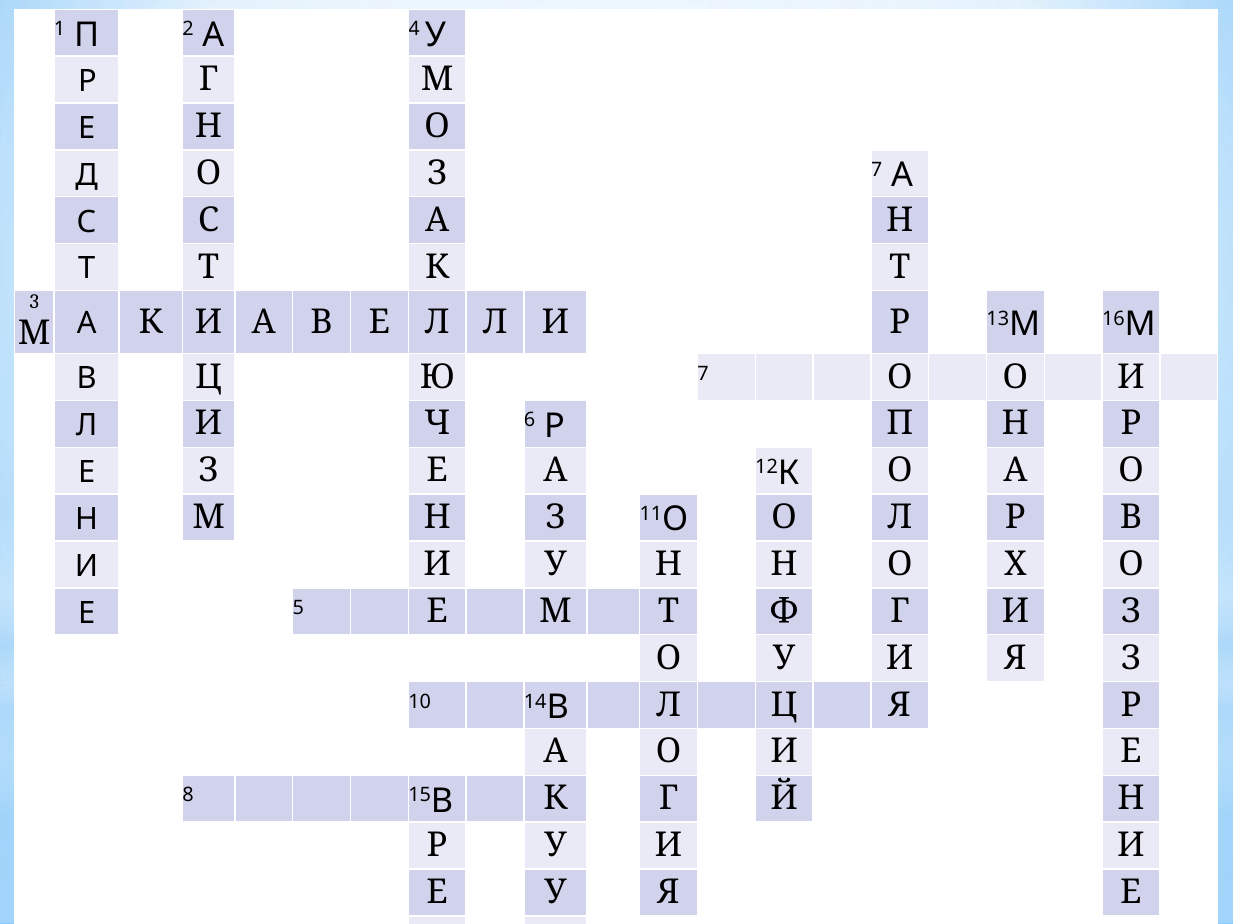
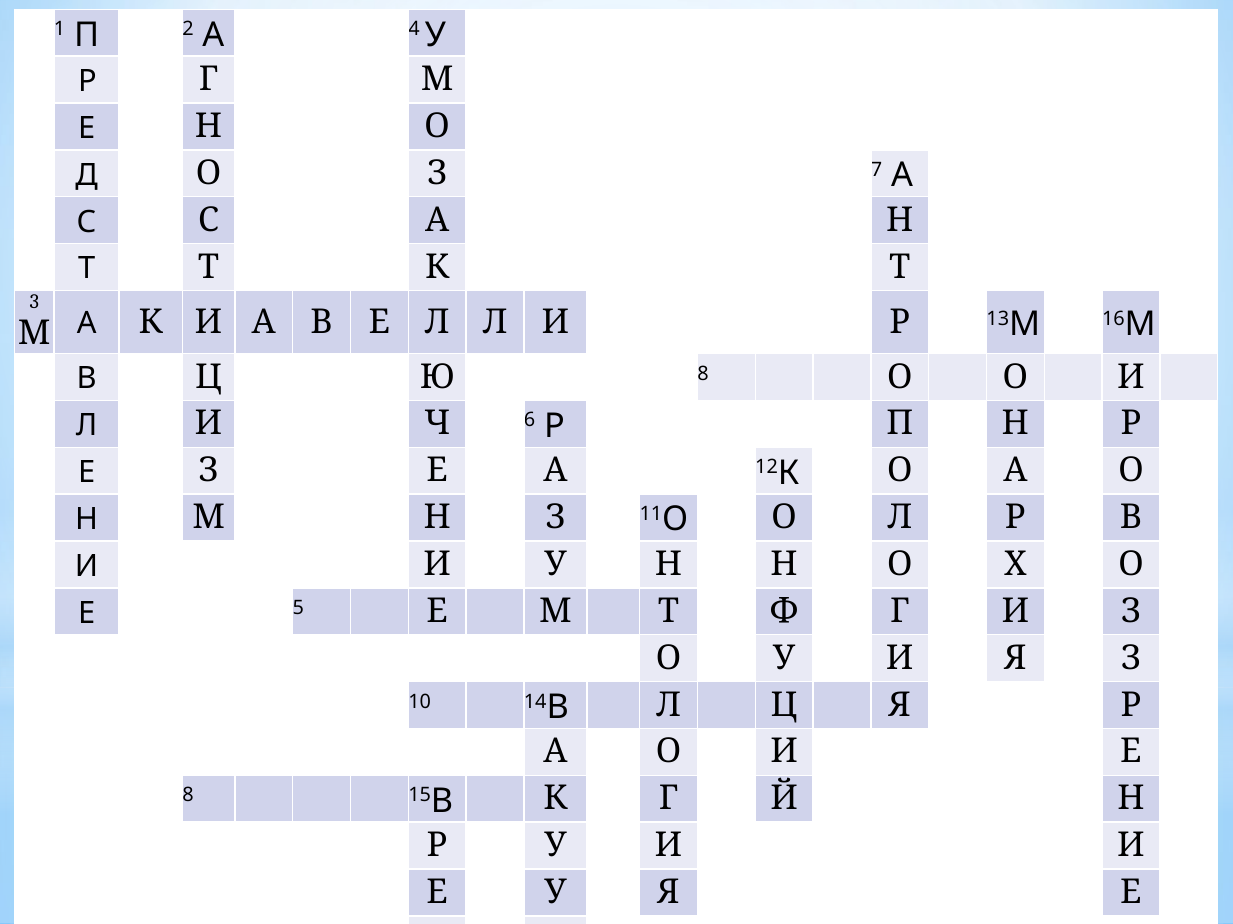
Ю 7: 7 -> 8 (703, 374)
